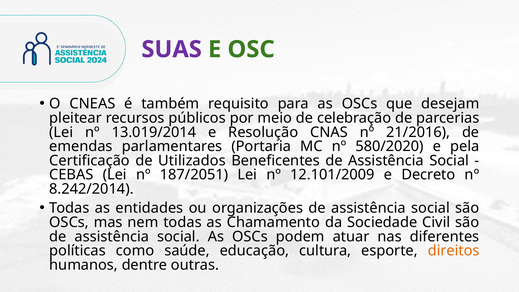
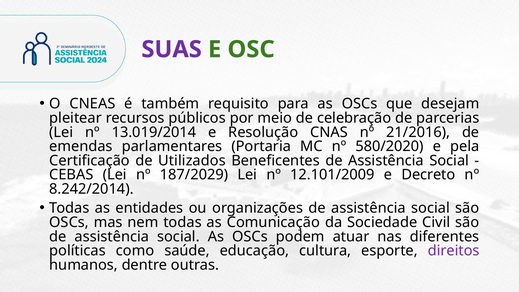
187/2051: 187/2051 -> 187/2029 (194, 175)
Chamamento: Chamamento -> Comunicação (273, 222)
direitos colour: orange -> purple (454, 251)
